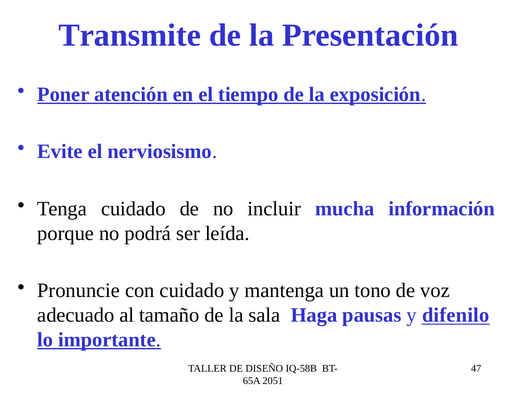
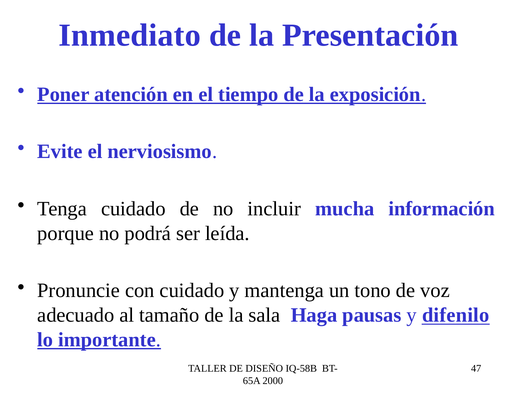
Transmite: Transmite -> Inmediato (130, 35)
2051: 2051 -> 2000 (273, 381)
